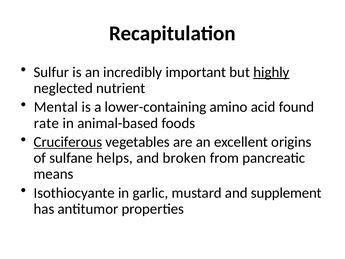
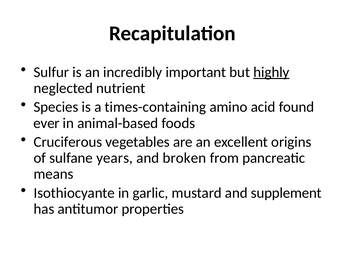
Mental: Mental -> Species (56, 107)
lower-containing: lower-containing -> times-containing (155, 107)
rate: rate -> ever (47, 123)
Cruciferous underline: present -> none (68, 142)
helps: helps -> years (115, 158)
